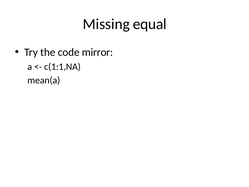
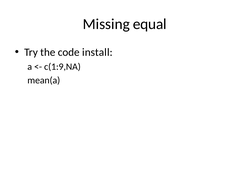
mirror: mirror -> install (97, 52)
c(1:1,NA: c(1:1,NA -> c(1:9,NA (62, 67)
